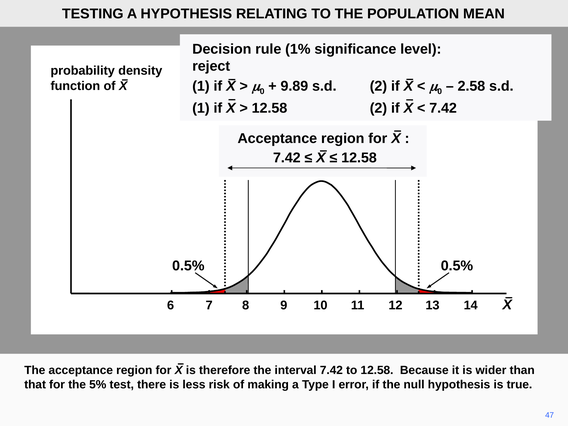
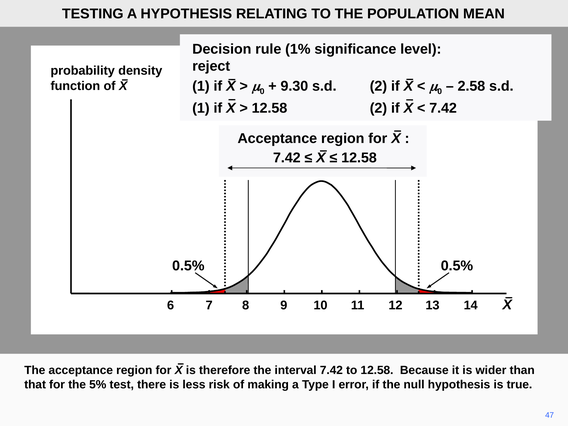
9.89: 9.89 -> 9.30 (294, 86)
